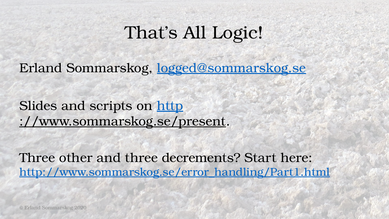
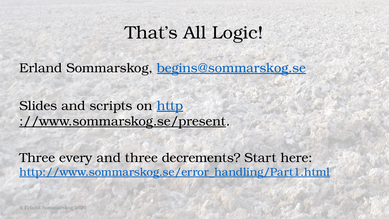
logged@sommarskog.se: logged@sommarskog.se -> begins@sommarskog.se (231, 68)
other: other -> every (76, 158)
